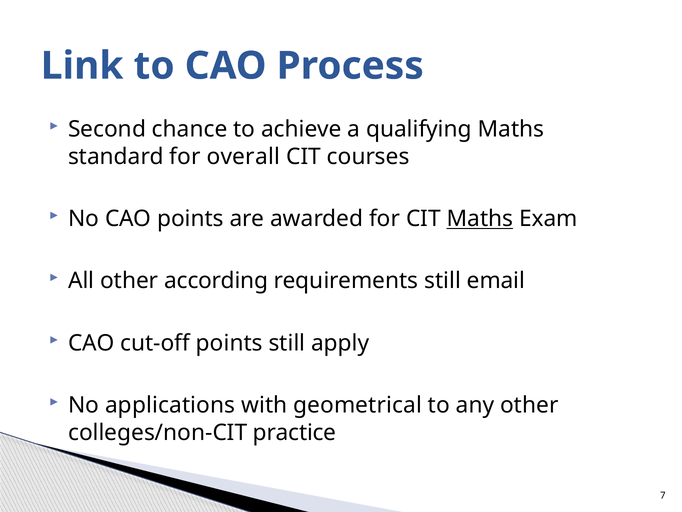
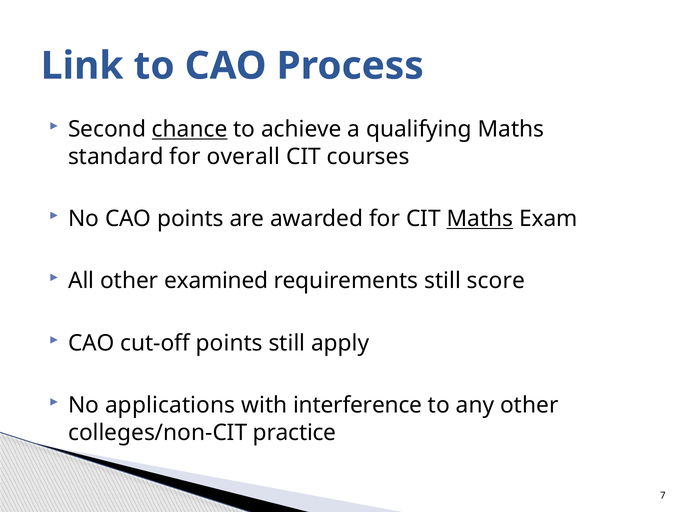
chance underline: none -> present (190, 129)
according: according -> examined (216, 281)
email: email -> score (496, 281)
geometrical: geometrical -> interference (358, 405)
